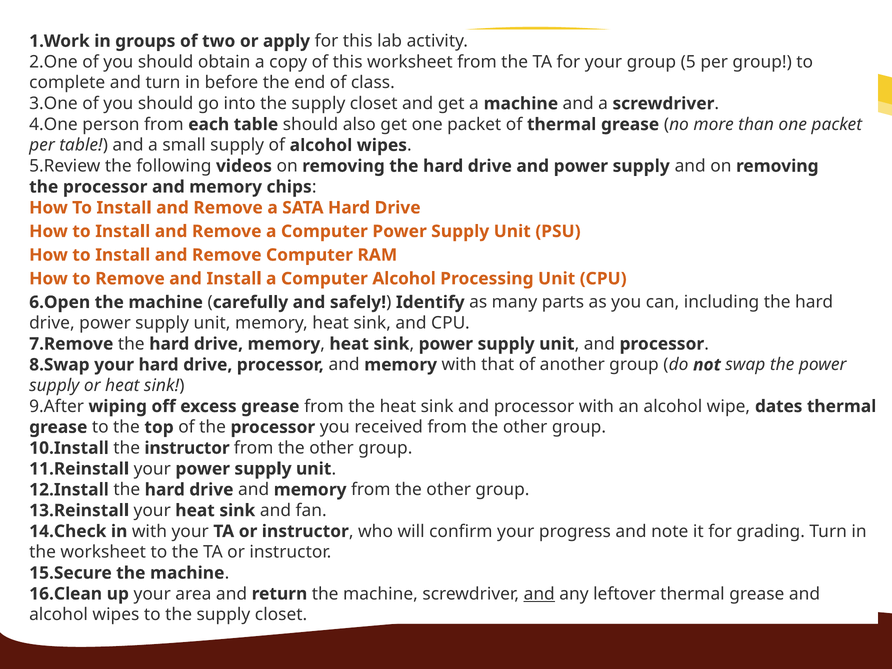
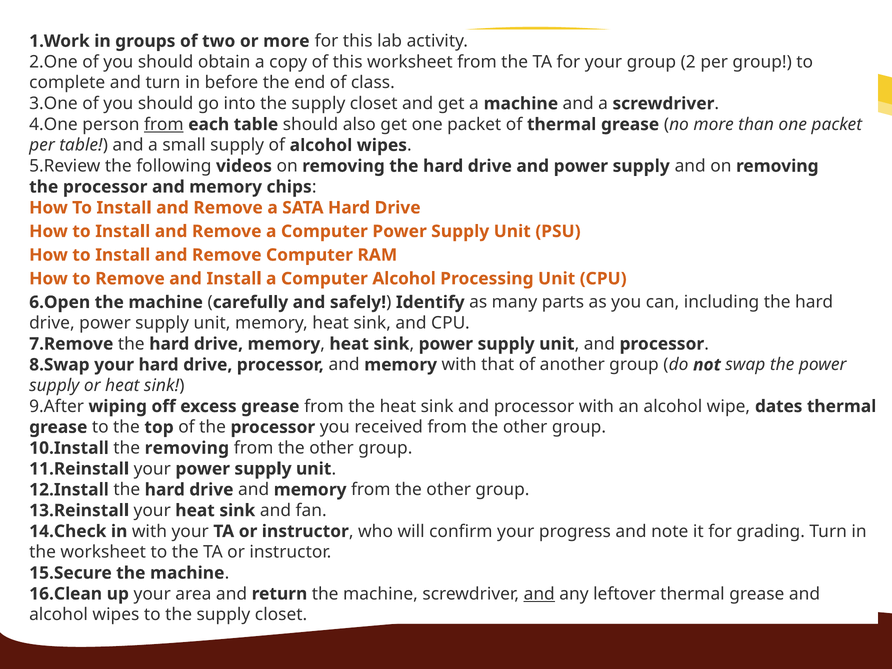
or apply: apply -> more (286, 41)
5: 5 -> 2 (688, 62)
from underline: none -> present (164, 124)
the instructor: instructor -> removing (187, 448)
